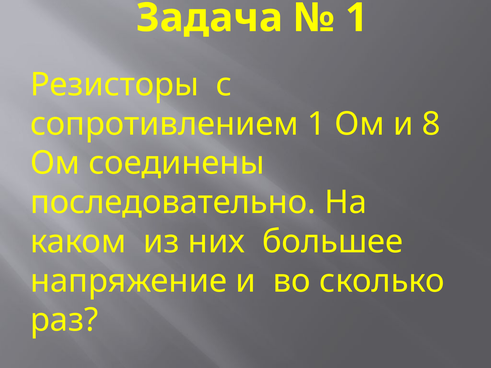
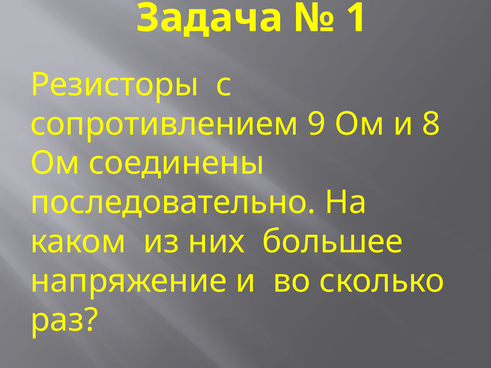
сопротивлением 1: 1 -> 9 (317, 124)
